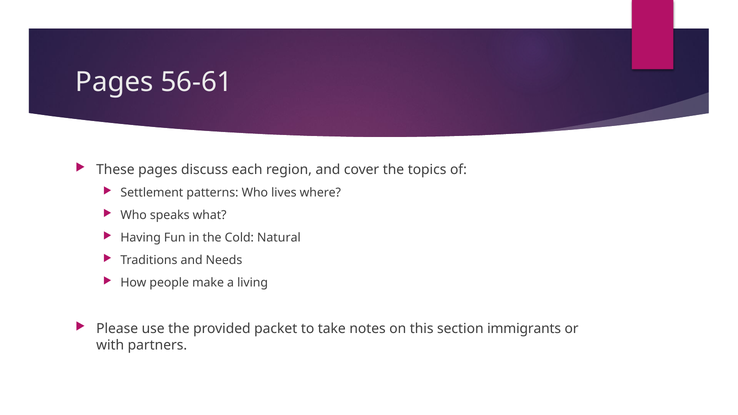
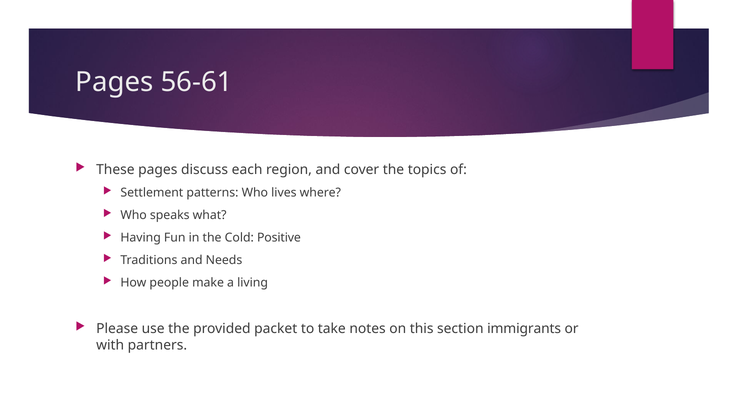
Natural: Natural -> Positive (279, 238)
